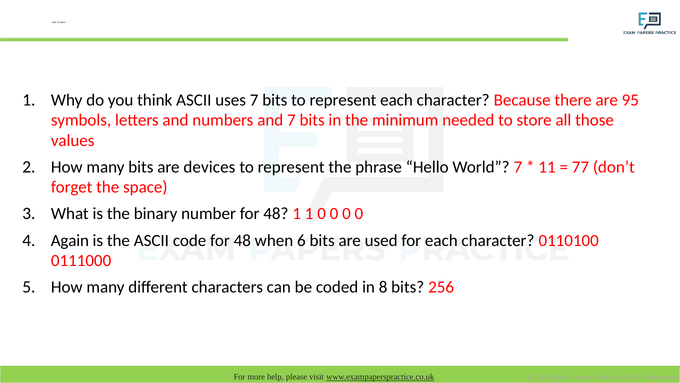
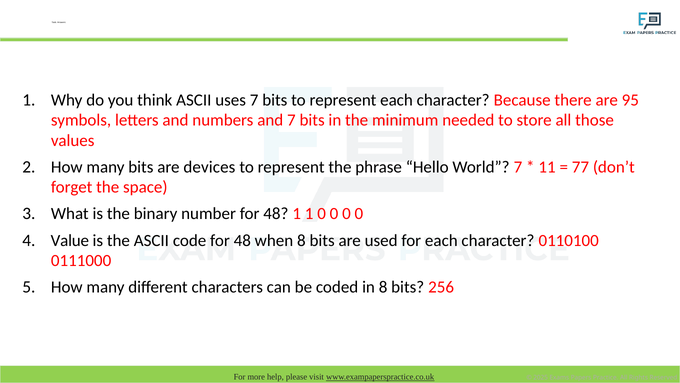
Again: Again -> Value (70, 240)
when 6: 6 -> 8 (301, 240)
